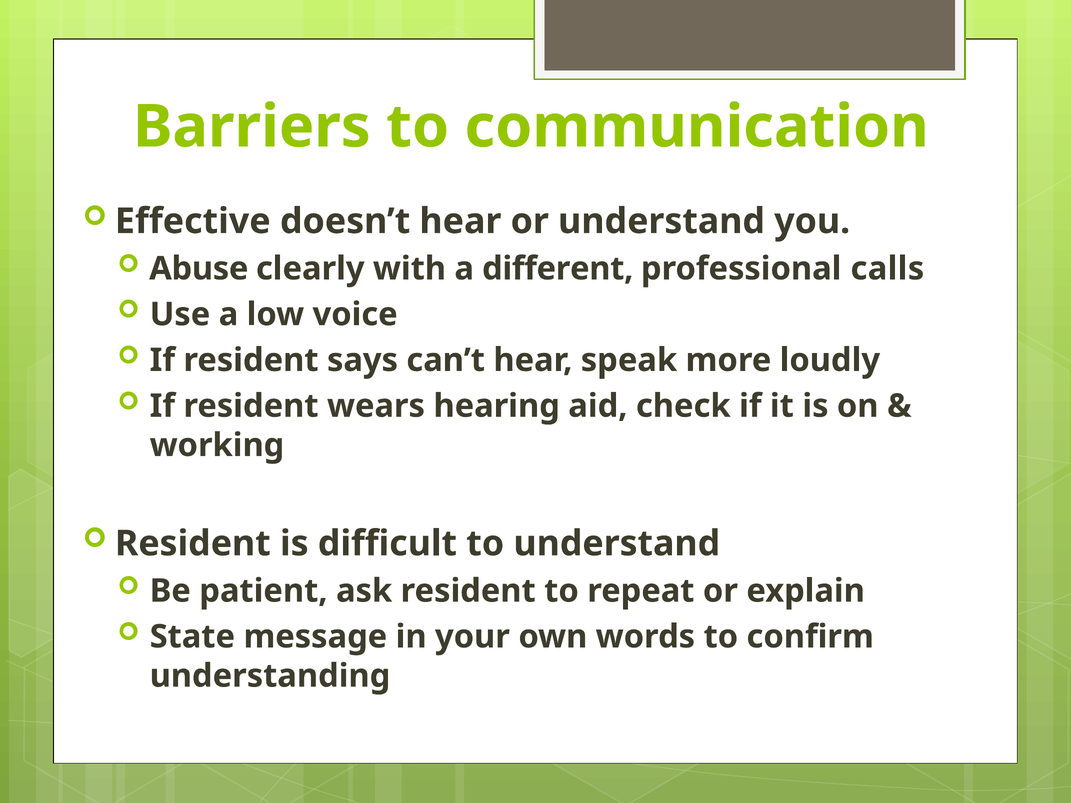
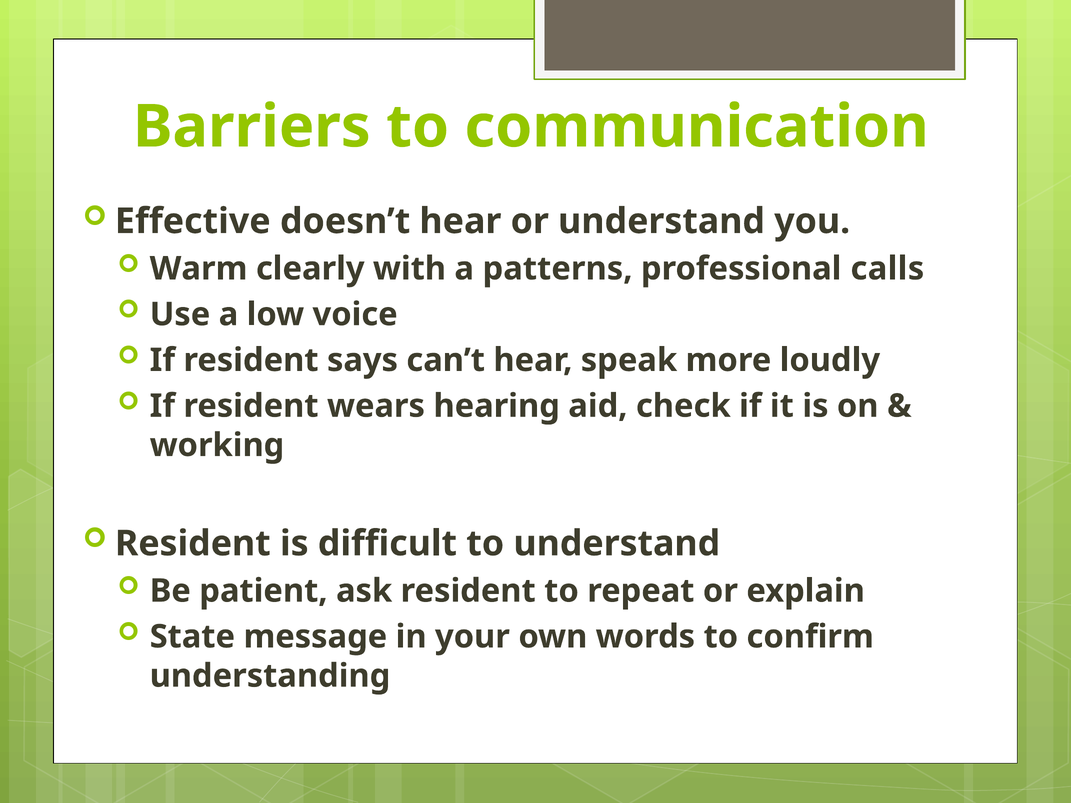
Abuse: Abuse -> Warm (199, 269)
different: different -> patterns (558, 269)
